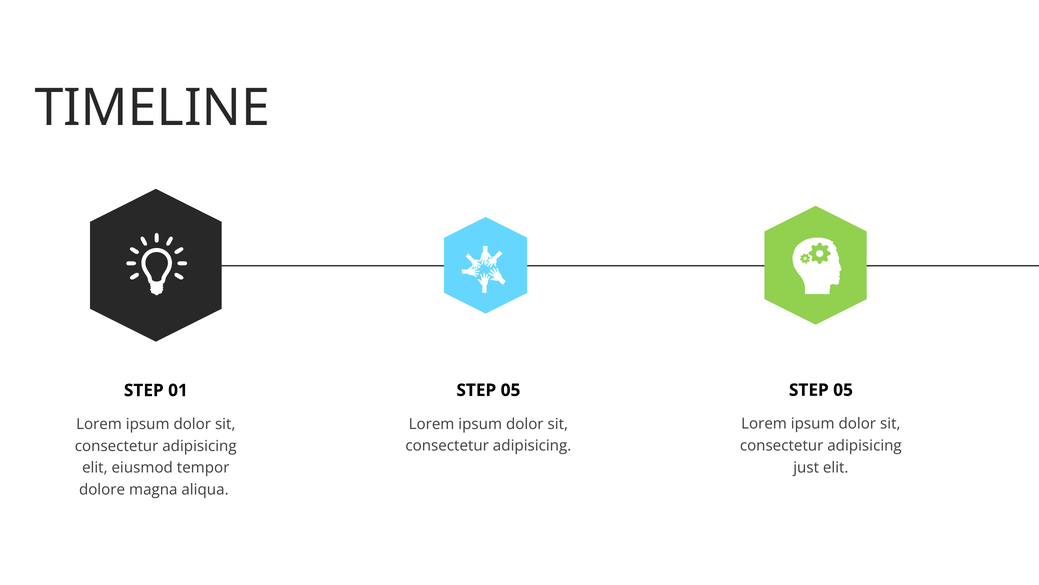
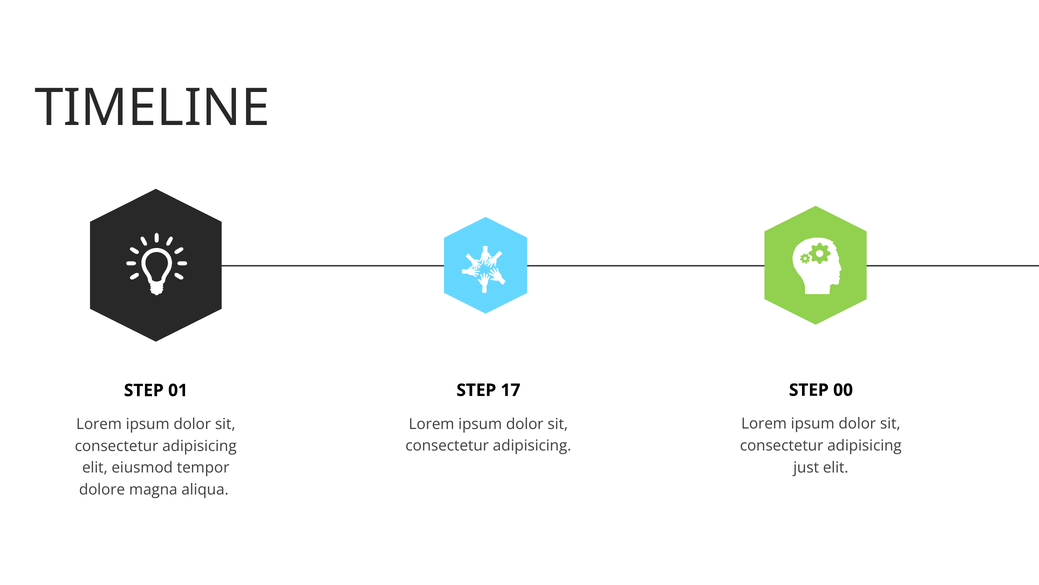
05: 05 -> 00 (843, 390)
05: 05 -> 17 (511, 390)
